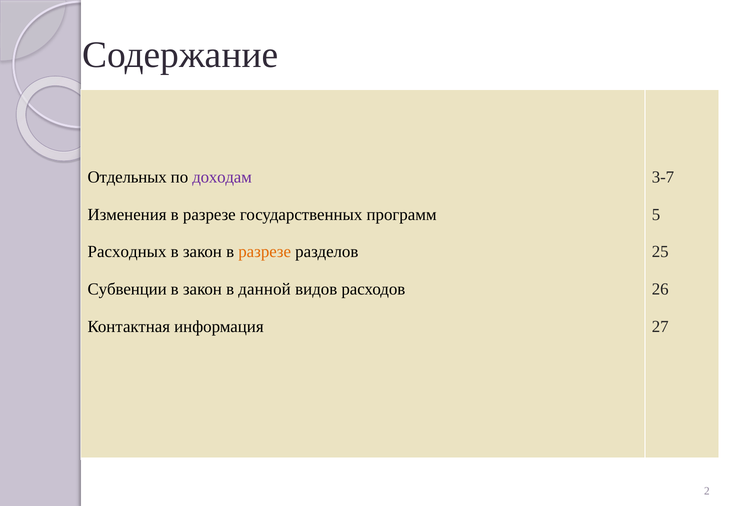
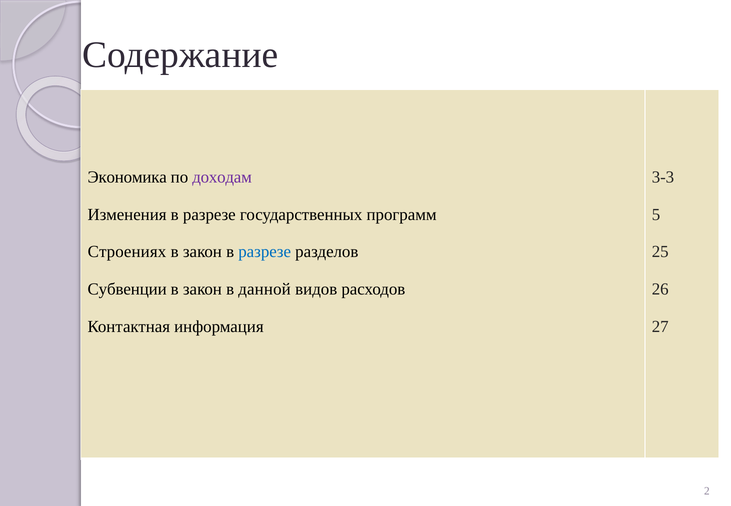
Отдельных: Отдельных -> Экономика (127, 177)
3-7: 3-7 -> 3-3 (663, 177)
Расходных: Расходных -> Строениях (127, 252)
разрезе colour: orange -> blue (265, 252)
